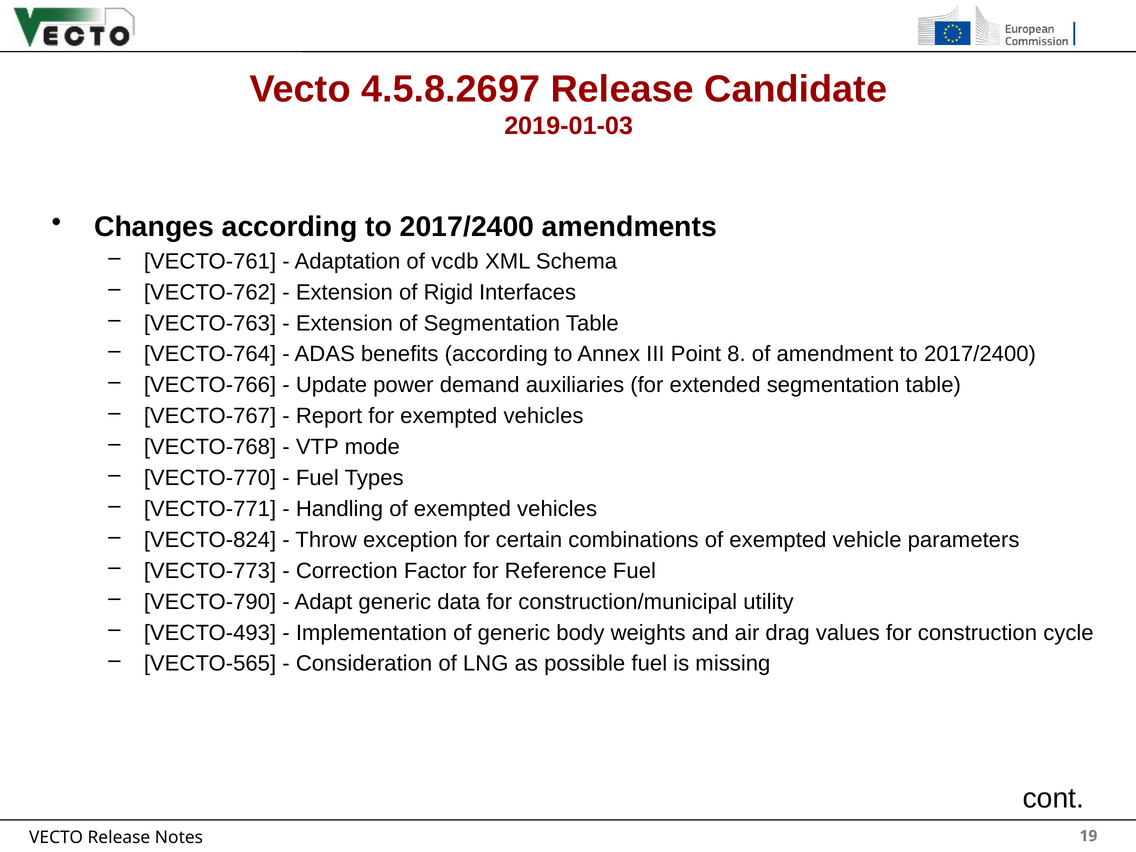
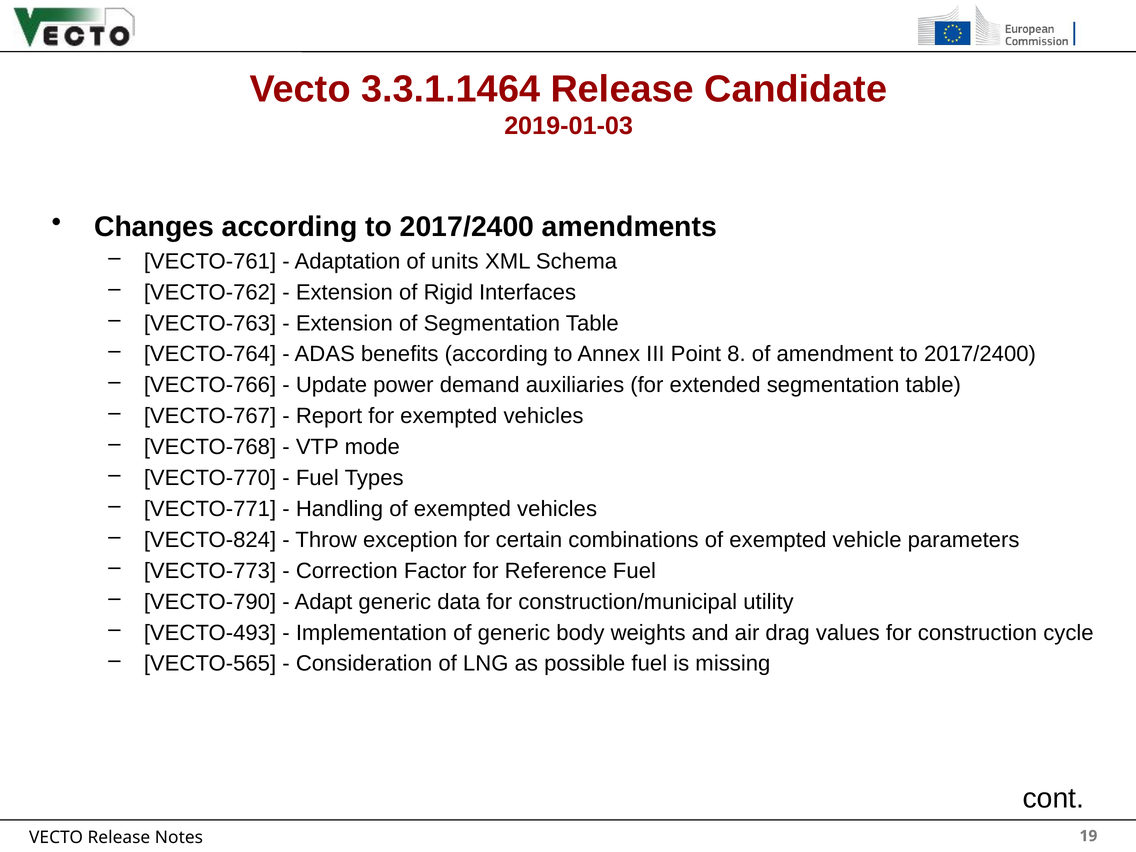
4.5.8.2697: 4.5.8.2697 -> 3.3.1.1464 (451, 89)
vcdb: vcdb -> units (455, 261)
